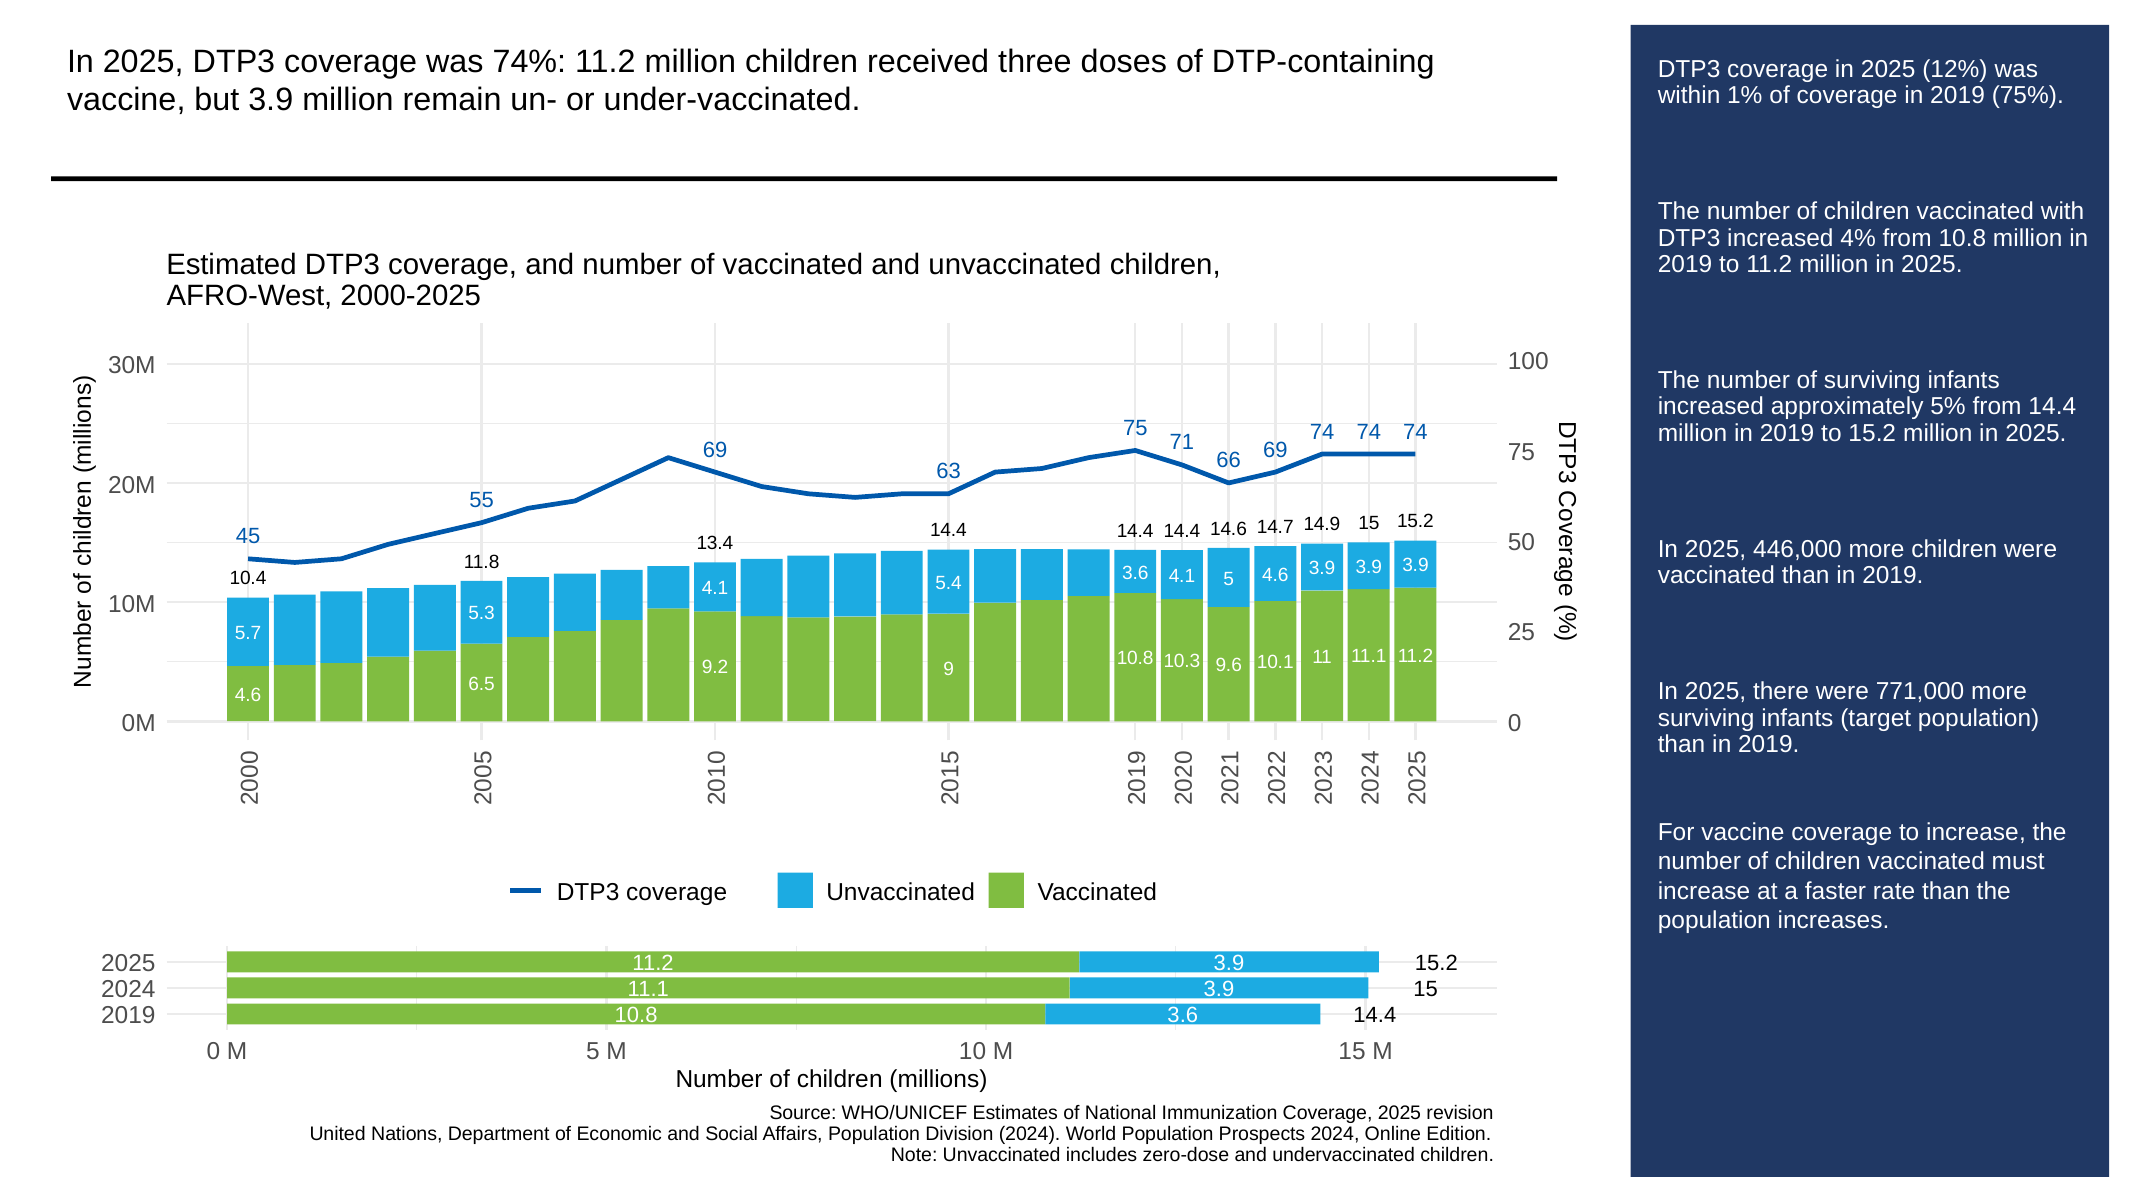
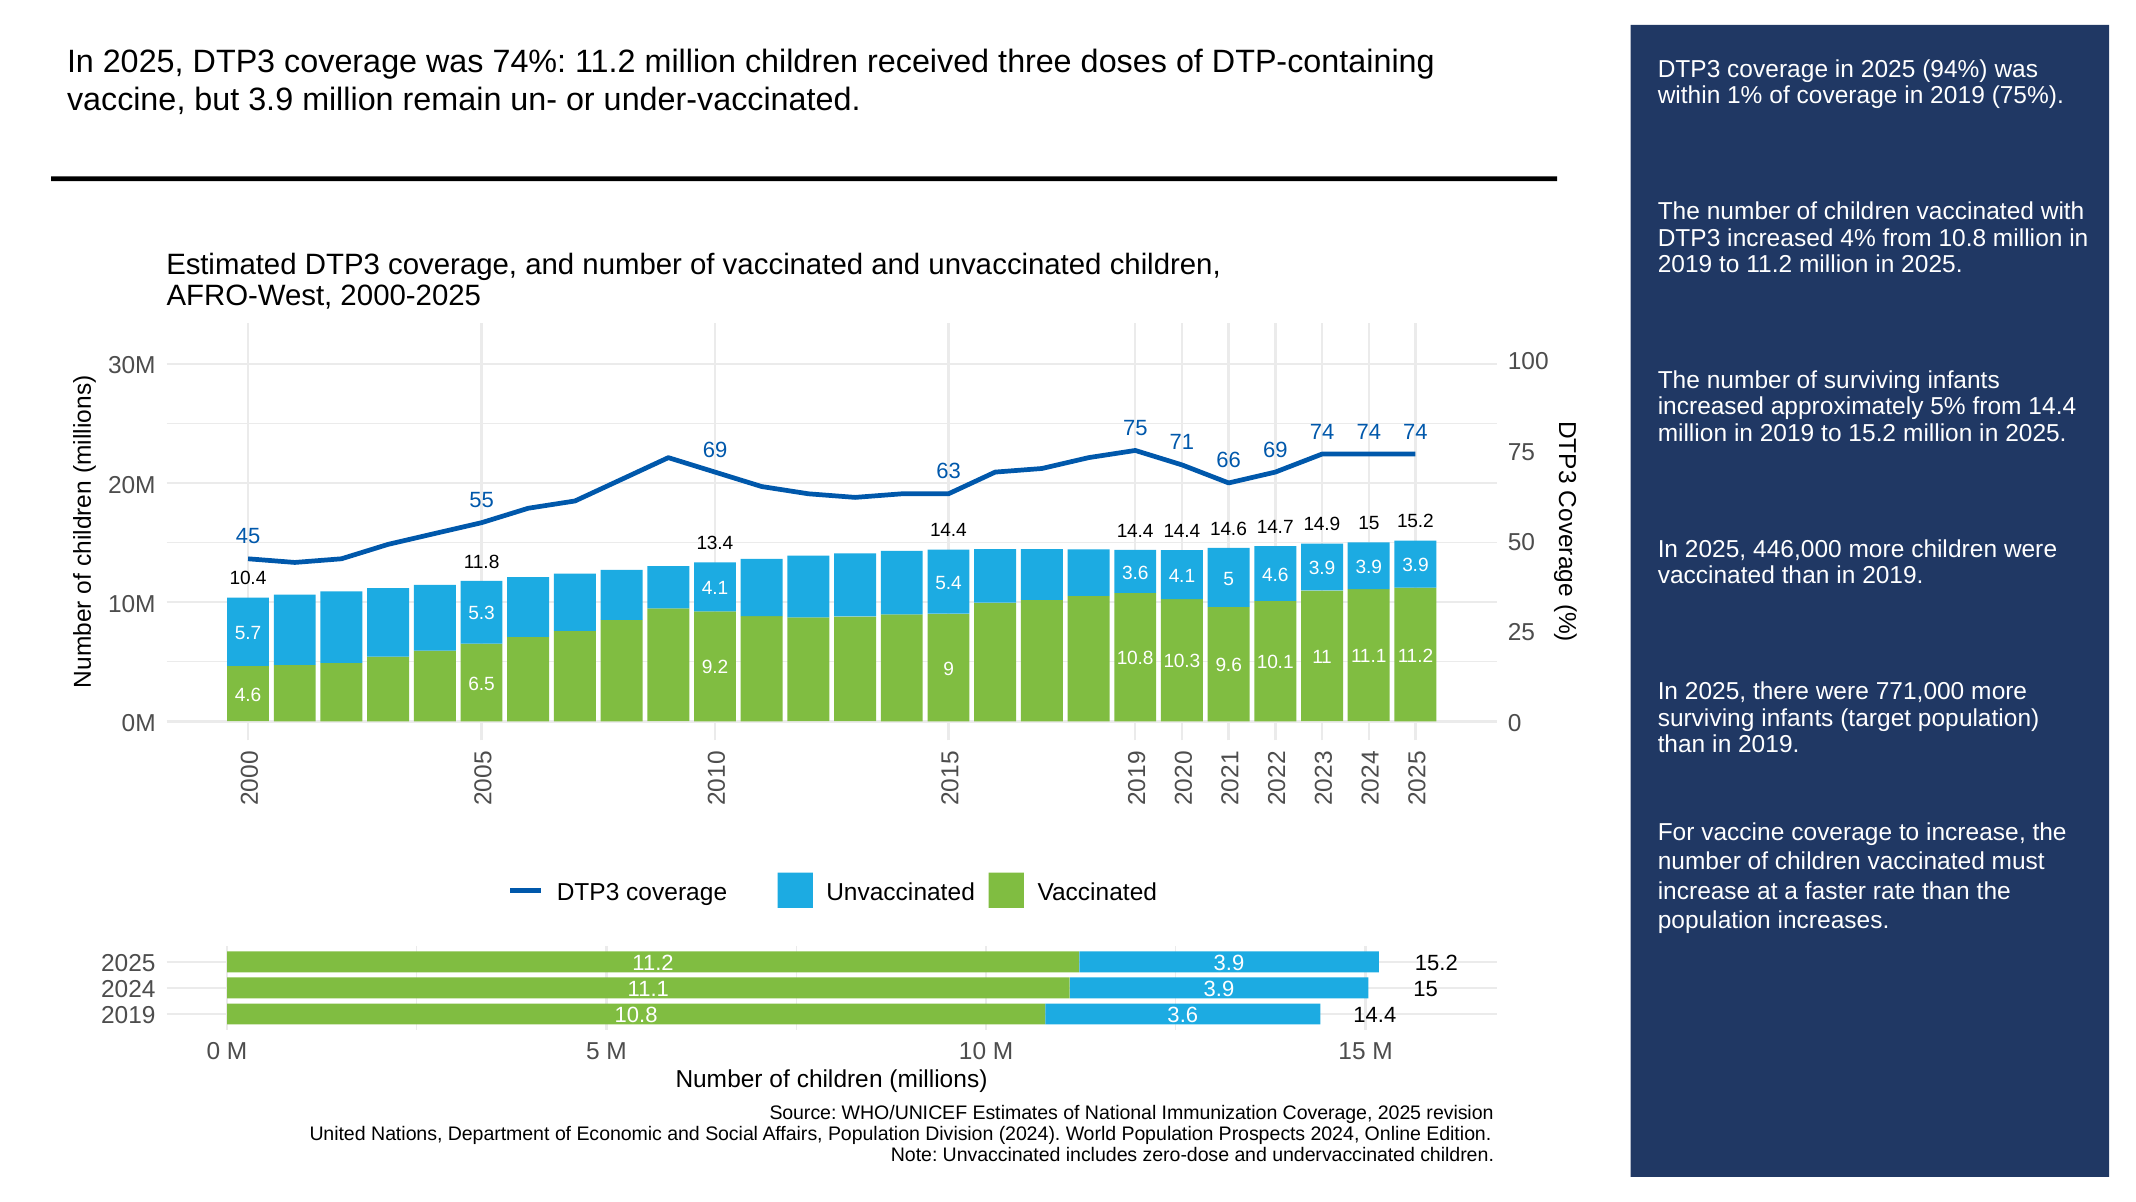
12%: 12% -> 94% (1955, 69)
